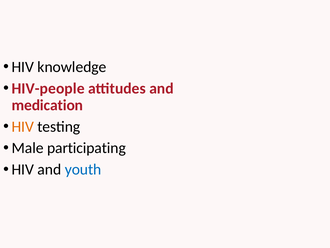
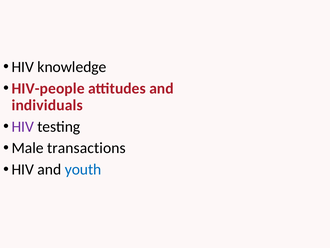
medication: medication -> individuals (47, 105)
HIV colour: orange -> purple (23, 126)
participating: participating -> transactions (86, 148)
